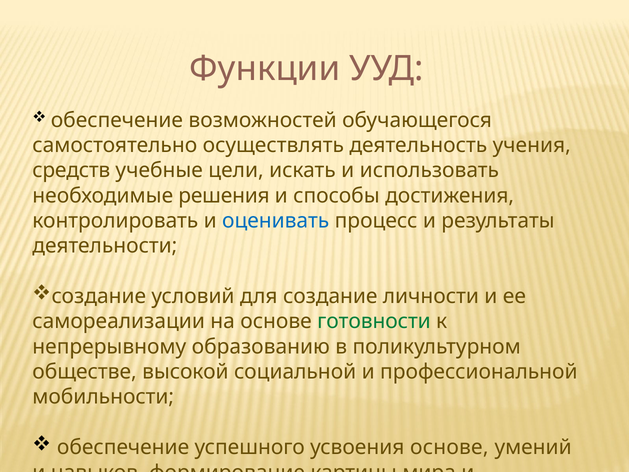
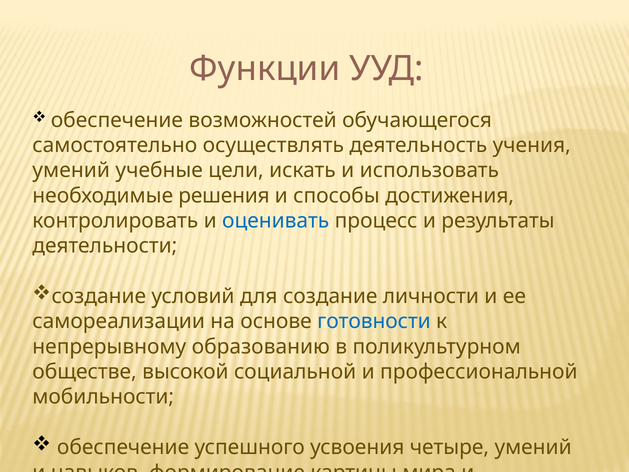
средств: средств -> умений (71, 170)
готовности colour: green -> blue (374, 321)
усвоения основе: основе -> четыре (449, 447)
